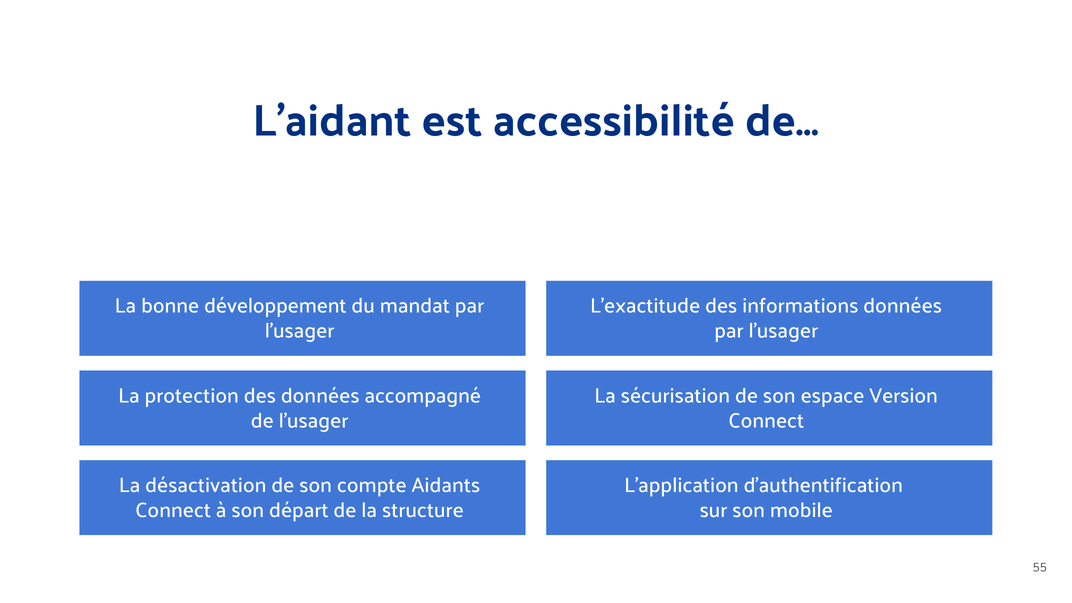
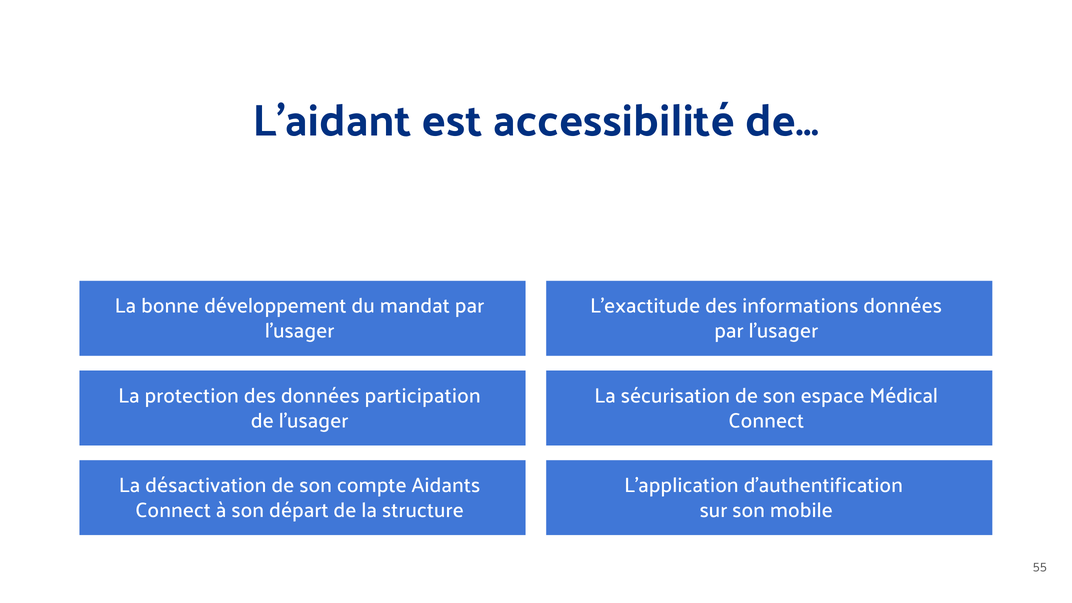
accompagné: accompagné -> participation (423, 396)
Version: Version -> Médical (904, 396)
